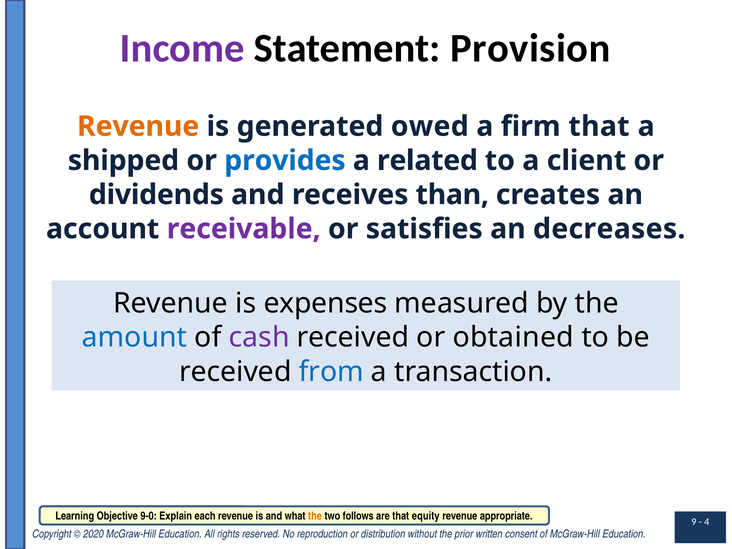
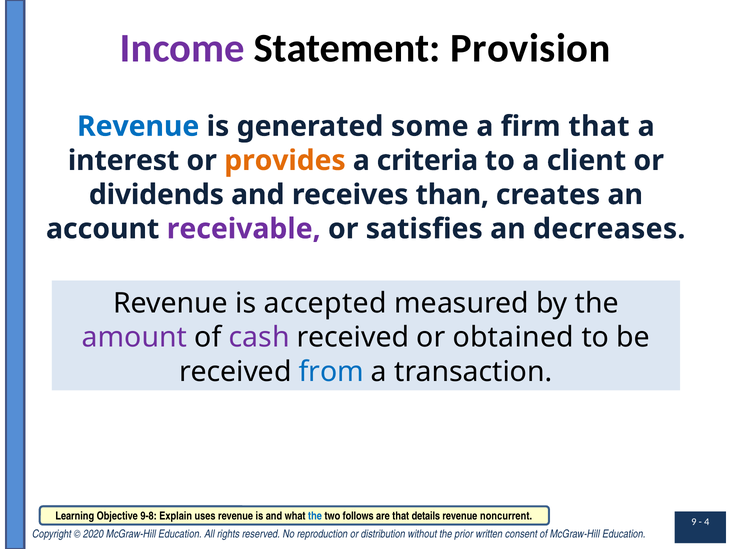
Revenue colour: orange -> blue (138, 126)
owed: owed -> some (430, 126)
shipped: shipped -> interest (124, 161)
provides colour: blue -> orange (285, 161)
related: related -> criteria (427, 161)
expenses: expenses -> accepted (325, 303)
amount colour: blue -> purple (135, 337)
9-0: 9-0 -> 9-8 (149, 516)
each: each -> uses (205, 516)
the colour: orange -> blue (315, 516)
equity: equity -> details (426, 516)
appropriate: appropriate -> noncurrent (506, 516)
